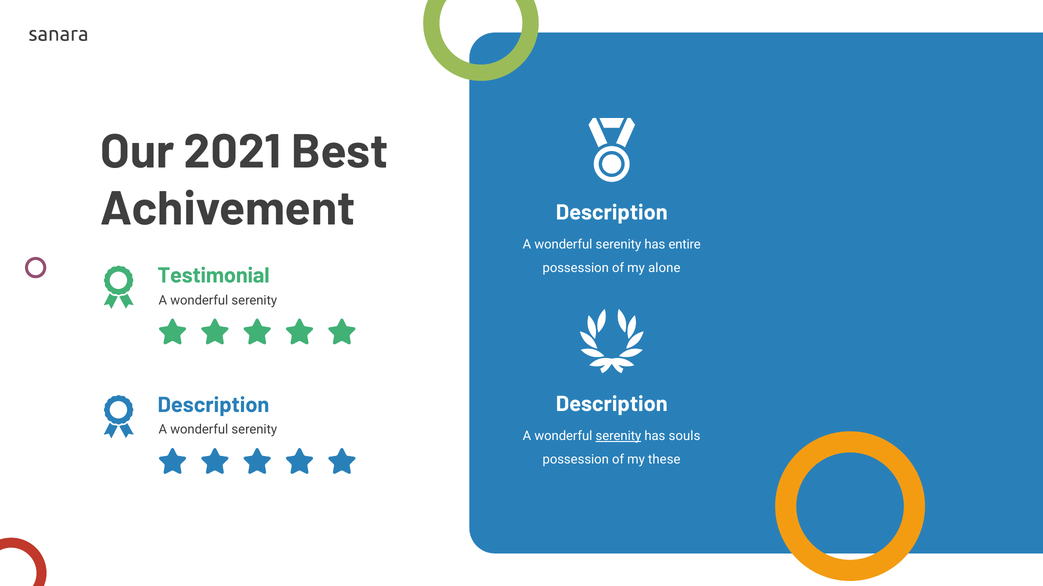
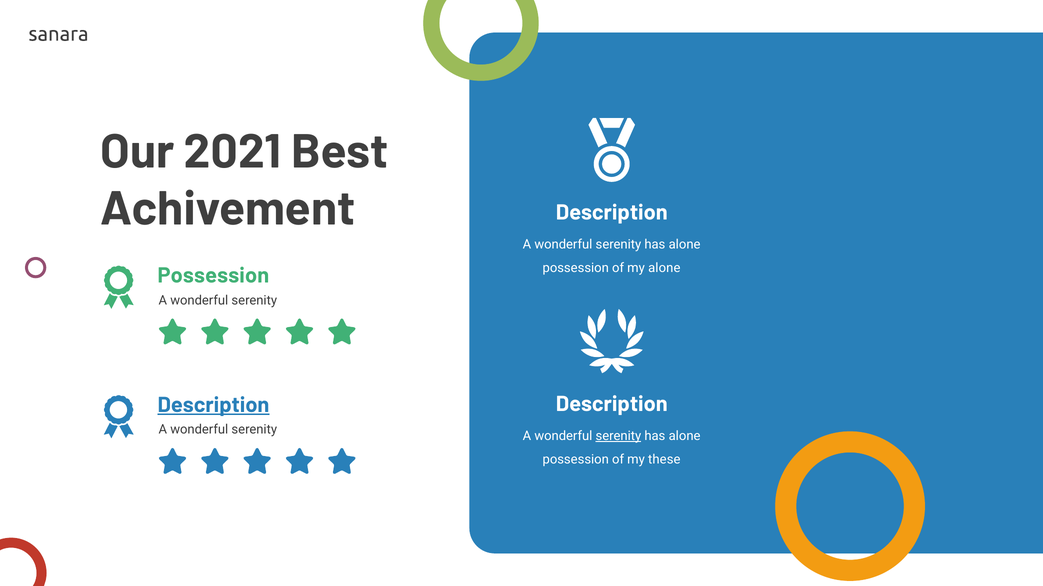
entire: entire -> alone (685, 245)
Testimonial: Testimonial -> Possession (213, 276)
Description underline: none -> present (213, 405)
souls: souls -> alone (685, 436)
